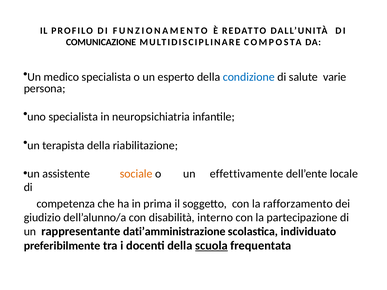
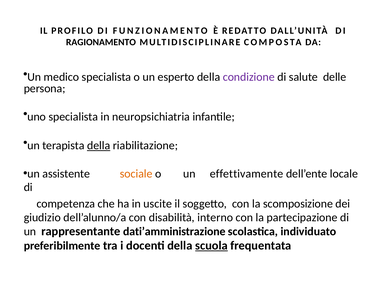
COMUNICAZIONE: COMUNICAZIONE -> RAGIONAMENTO (101, 42)
condizione colour: blue -> purple (249, 77)
varie: varie -> delle (335, 77)
della underline: none -> present (99, 146)
prima: prima -> uscite (158, 204)
rafforzamento: rafforzamento -> scomposizione (298, 204)
